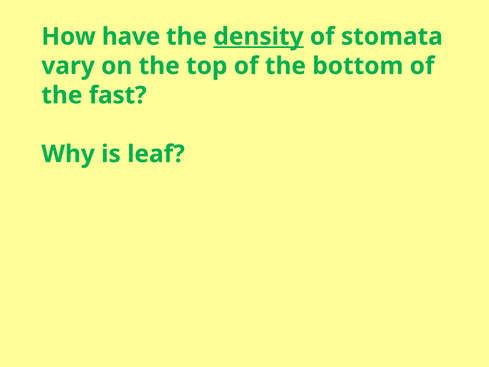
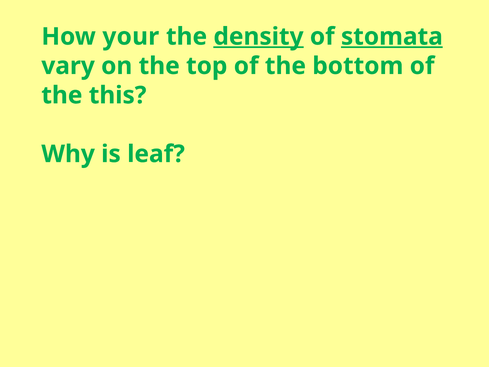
have: have -> your (131, 37)
stomata underline: none -> present (392, 37)
fast: fast -> this (118, 95)
